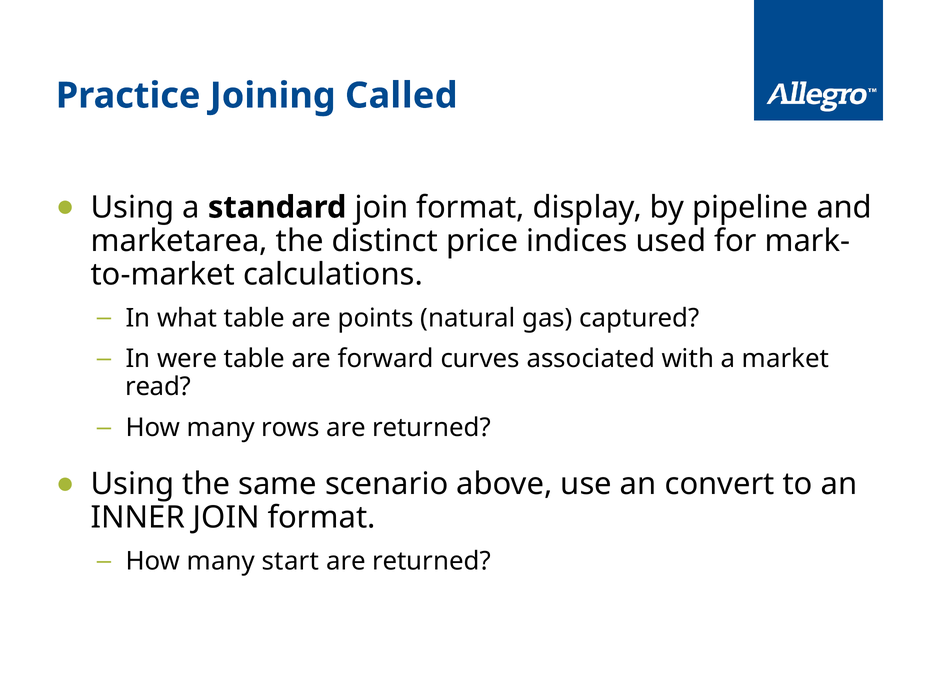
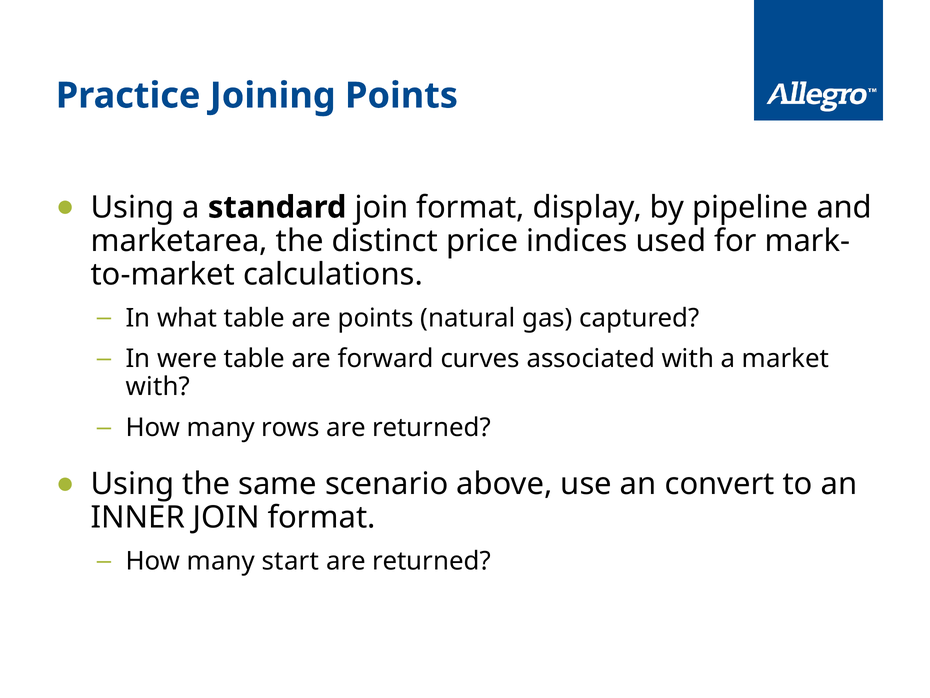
Joining Called: Called -> Points (402, 96)
read: read -> with (158, 386)
